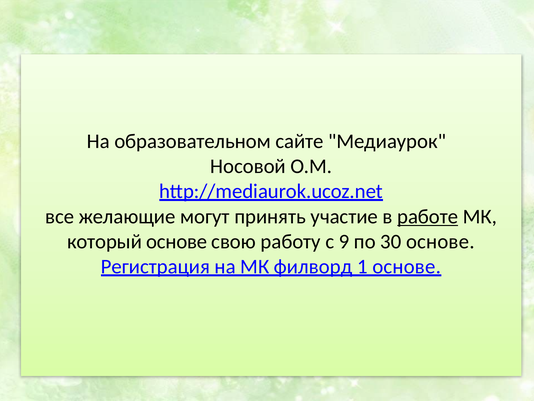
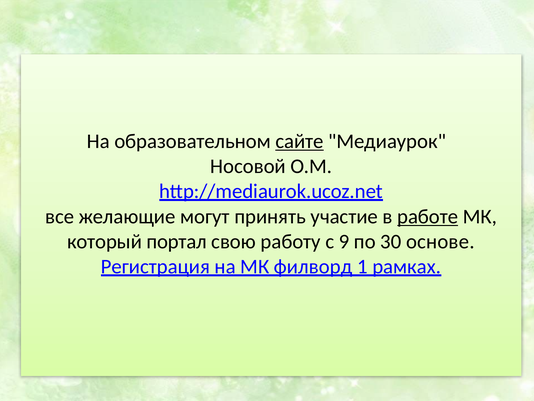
сайте underline: none -> present (300, 141)
который основе: основе -> портал (177, 241)
1 основе: основе -> рамках (407, 266)
